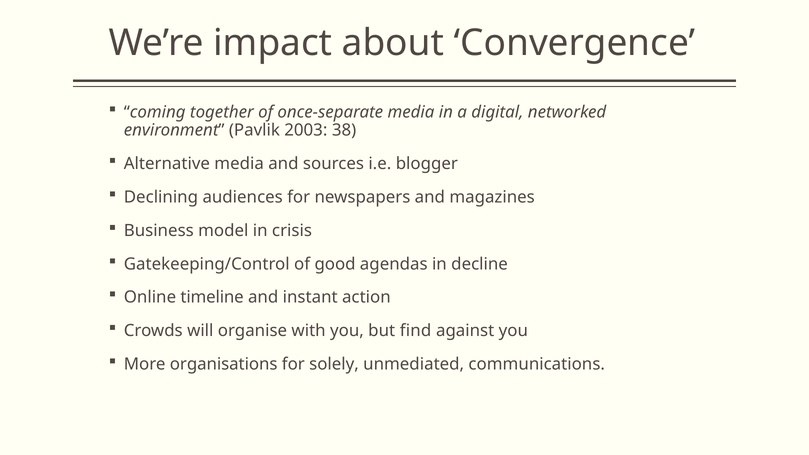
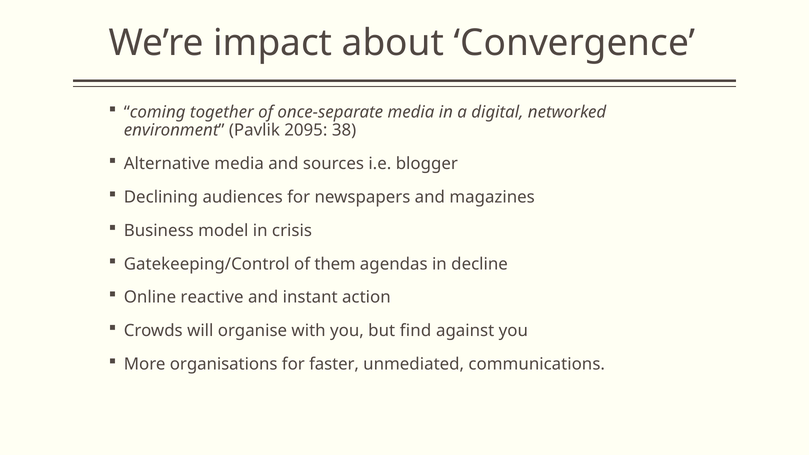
2003: 2003 -> 2095 (306, 130)
good: good -> them (335, 264)
timeline: timeline -> reactive (212, 297)
solely: solely -> faster (334, 364)
